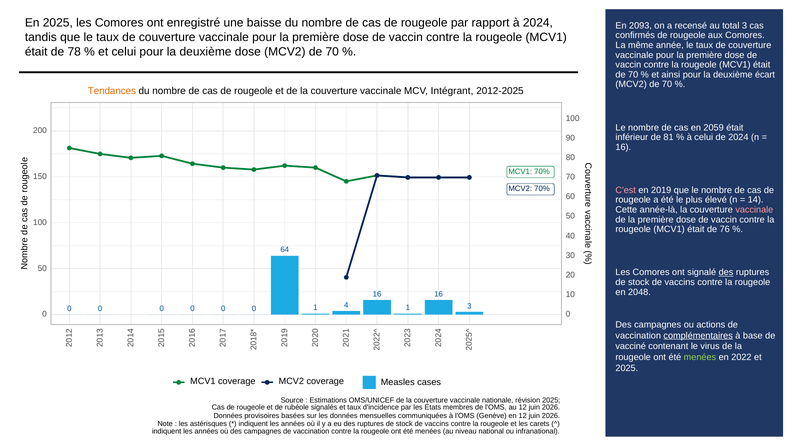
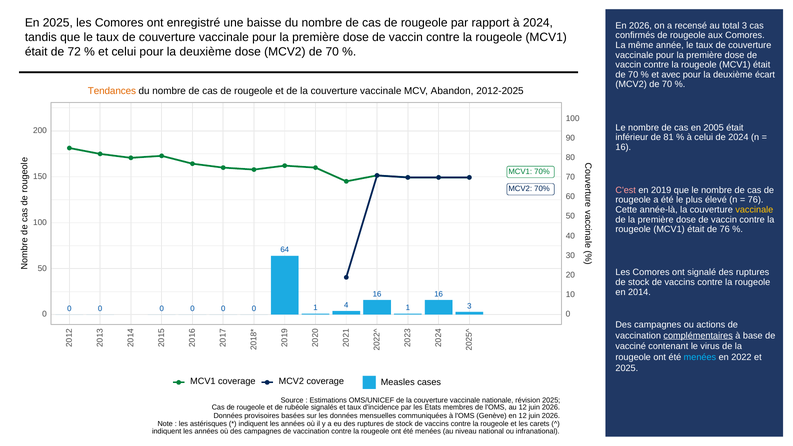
En 2093: 2093 -> 2026 (640, 26)
78: 78 -> 72 (74, 52)
ainsi: ainsi -> avec (671, 75)
Intégrant: Intégrant -> Abandon (452, 91)
2059: 2059 -> 2005 (714, 128)
14: 14 -> 76 (756, 200)
vaccinale colour: pink -> yellow (754, 210)
des underline: present -> none (726, 272)
2048: 2048 -> 2014 (639, 292)
menées colour: light green -> light blue (700, 357)
